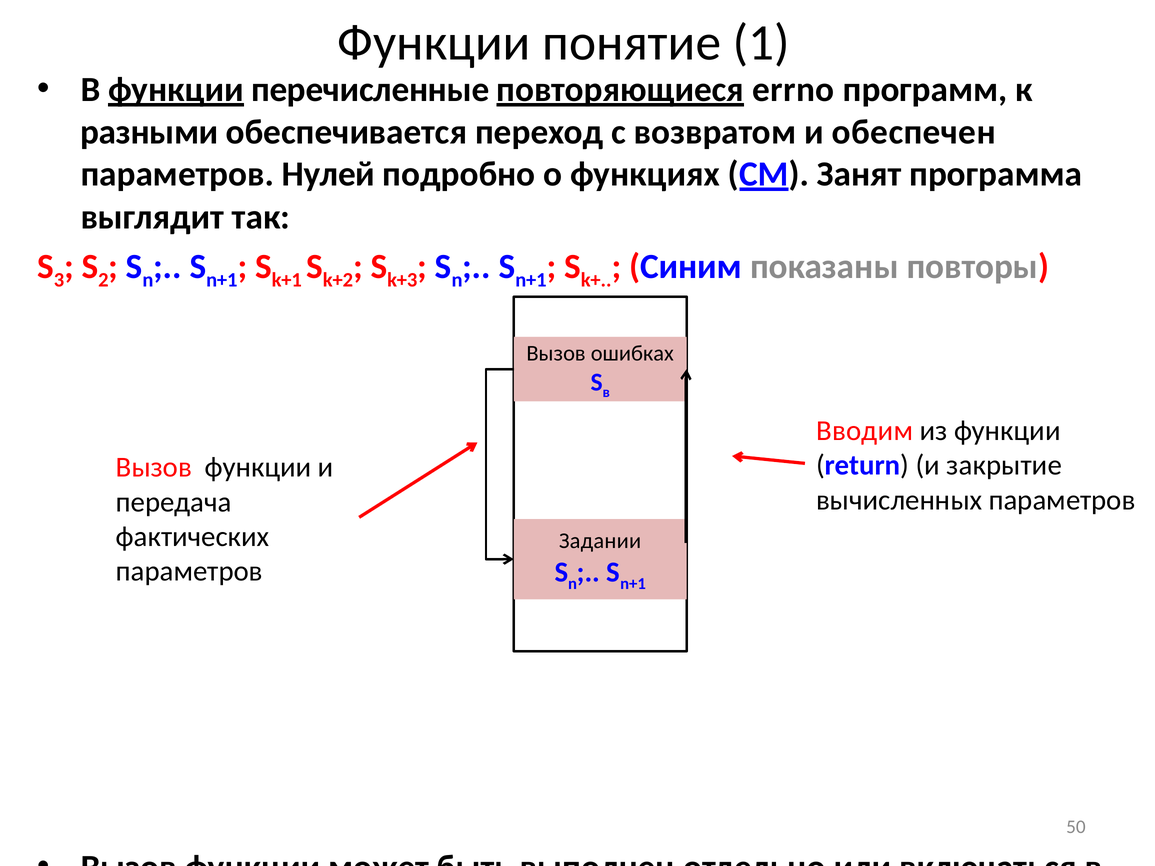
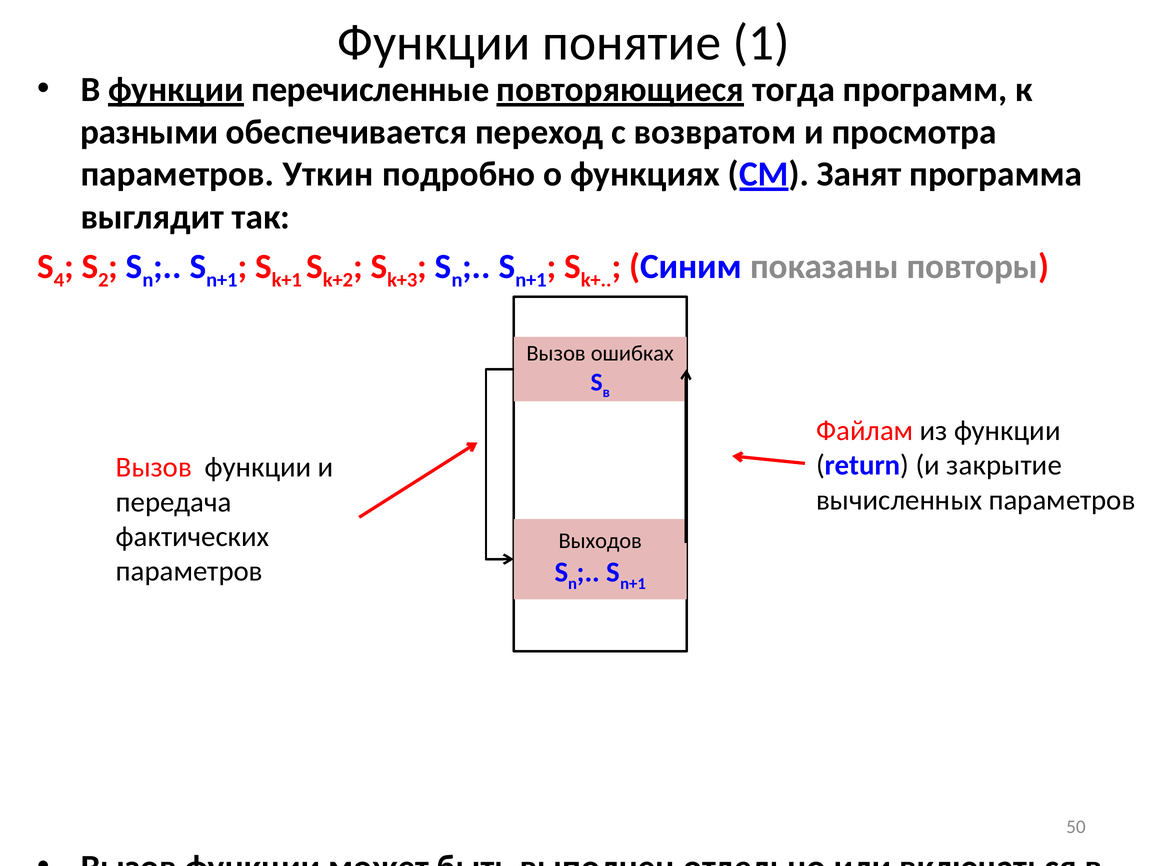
повторяющиеся errno: errno -> тогда (794, 90)
обеспечен: обеспечен -> просмотра (914, 132)
Нулей: Нулей -> Уткин (328, 174)
3: 3 -> 4 (59, 280)
Вводим: Вводим -> Файлам (865, 431)
Задании: Задании -> Выходов (600, 541)
